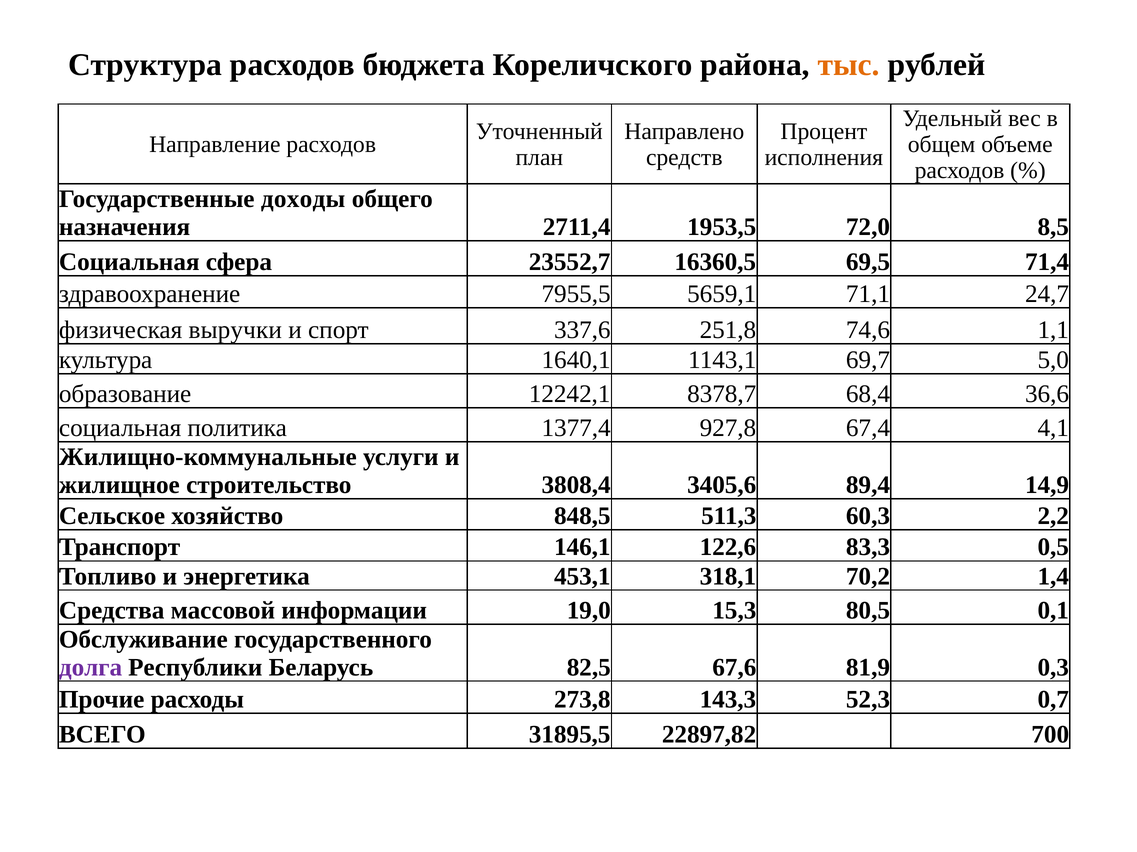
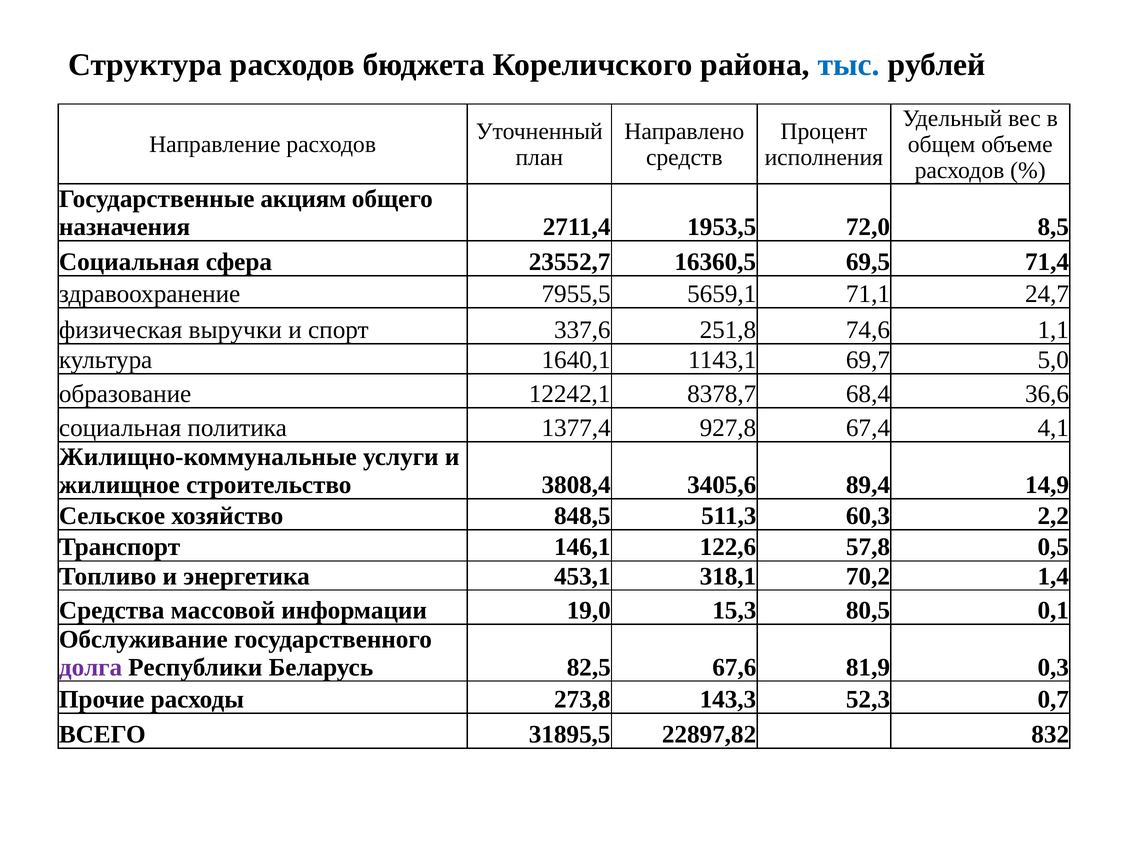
тыс colour: orange -> blue (849, 65)
доходы: доходы -> акциям (303, 199)
83,3: 83,3 -> 57,8 (868, 548)
700: 700 -> 832 (1050, 735)
